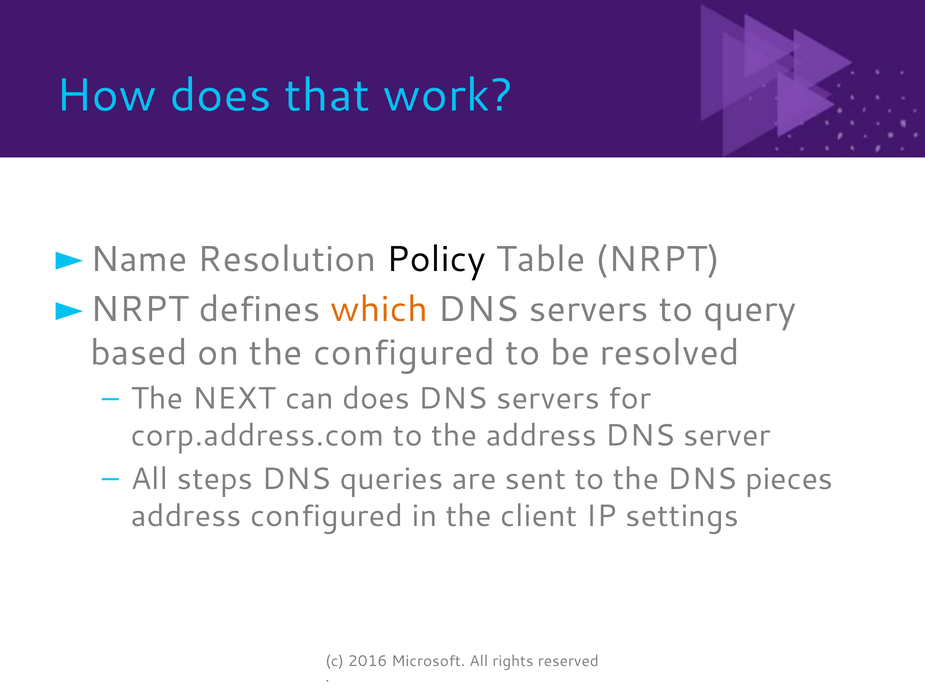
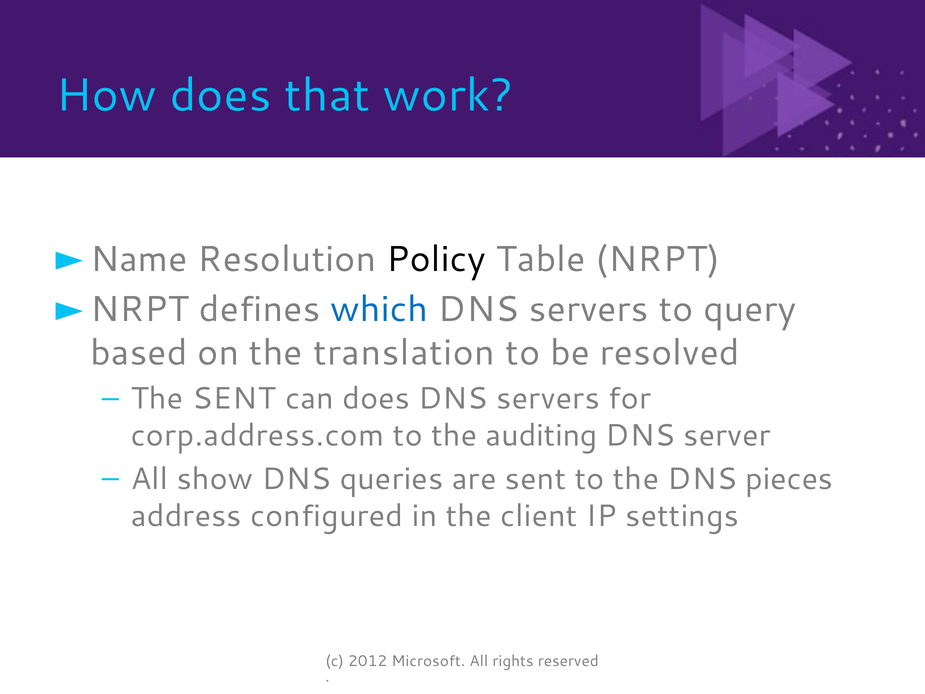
which colour: orange -> blue (379, 309)
the configured: configured -> translation (404, 353)
The NEXT: NEXT -> SENT (234, 399)
the address: address -> auditing (542, 436)
steps: steps -> show (215, 479)
2016: 2016 -> 2012 (368, 661)
